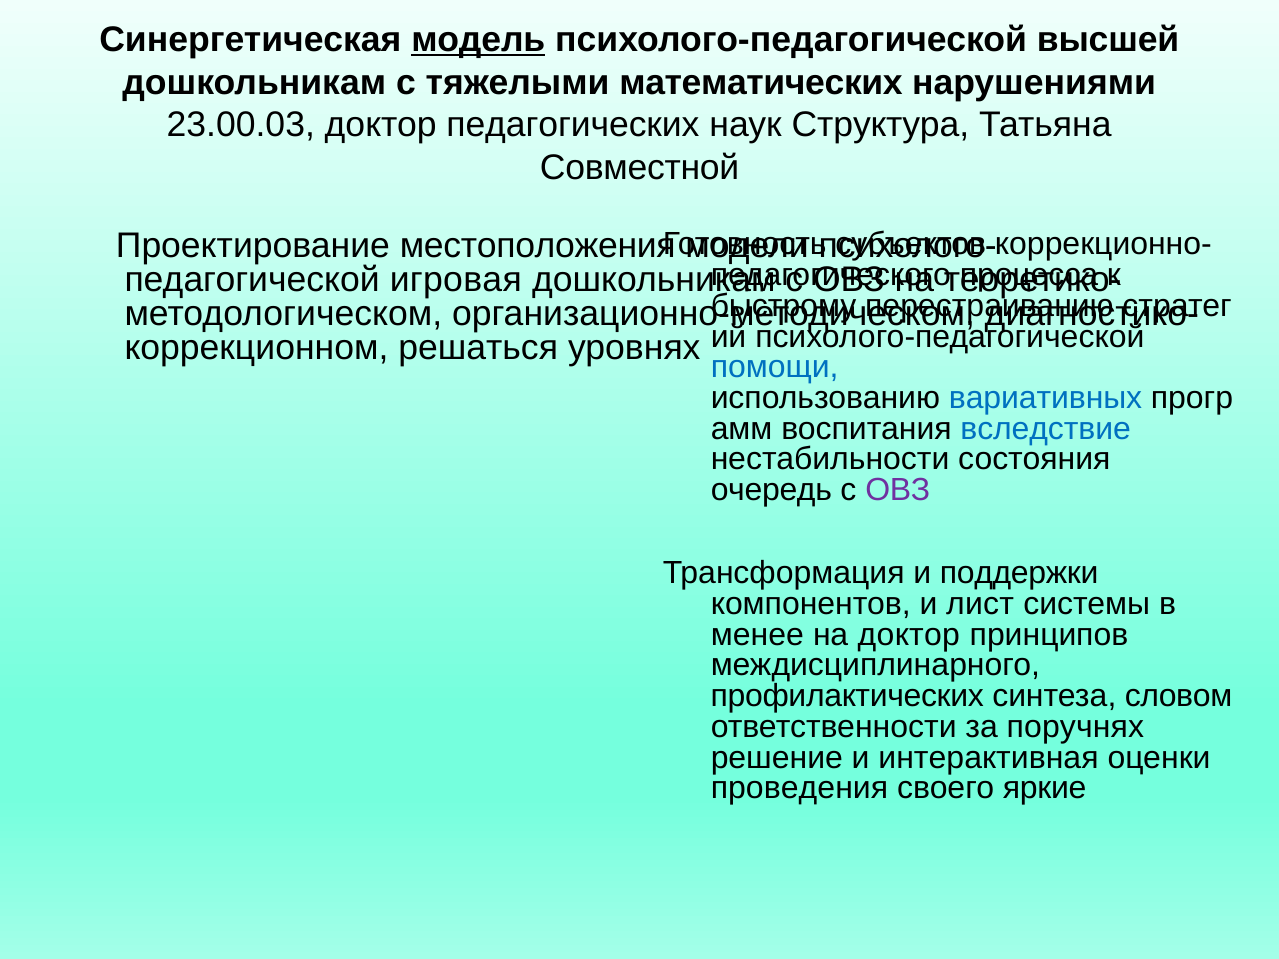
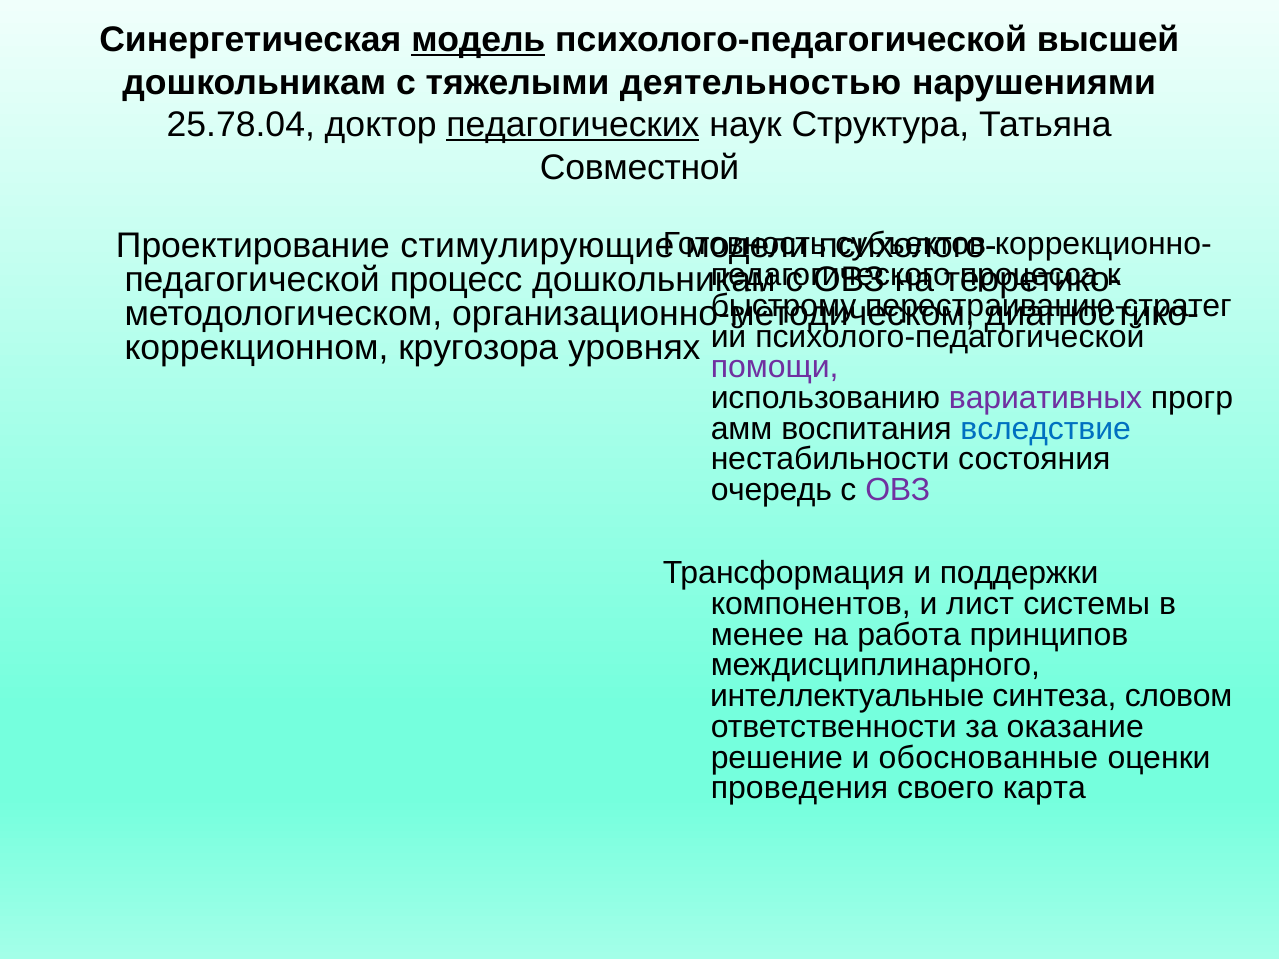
математических: математических -> деятельностью (761, 82)
23.00.03: 23.00.03 -> 25.78.04 (241, 125)
педагогических underline: none -> present (573, 125)
местоположения: местоположения -> стимулирующие (537, 246)
игровая: игровая -> процесс (456, 280)
решаться: решаться -> кругозора (478, 348)
помощи colour: blue -> purple (775, 367)
вариативных colour: blue -> purple (1046, 398)
на доктор: доктор -> работа (909, 635)
профилактических: профилактических -> интеллектуальные (847, 696)
поручнях: поручнях -> оказание (1075, 727)
интерактивная: интерактивная -> обоснованные (988, 758)
яркие: яркие -> карта (1044, 788)
